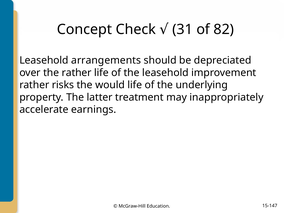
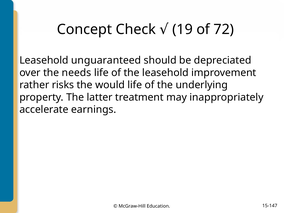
31: 31 -> 19 (182, 29)
82: 82 -> 72 (224, 29)
arrangements: arrangements -> unguaranteed (106, 60)
the rather: rather -> needs (77, 73)
